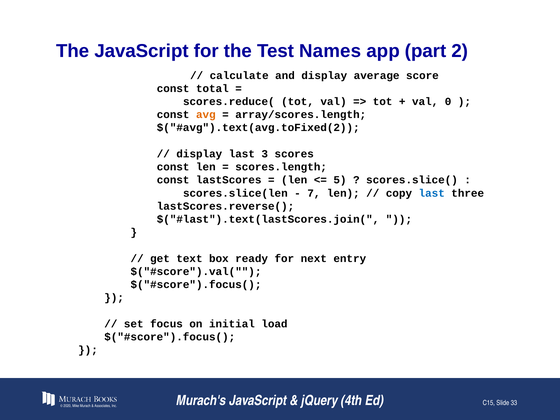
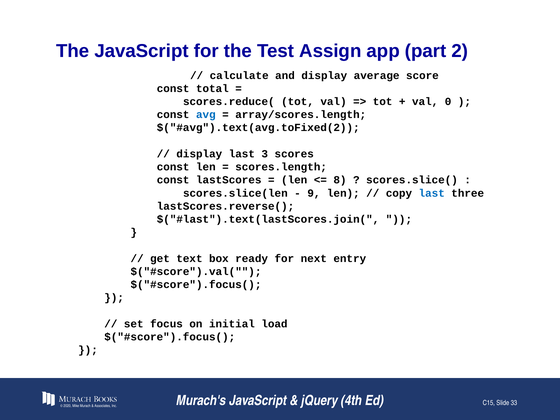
Names: Names -> Assign (330, 51)
avg colour: orange -> blue (206, 115)
5: 5 -> 8 (340, 180)
7: 7 -> 9 (314, 193)
